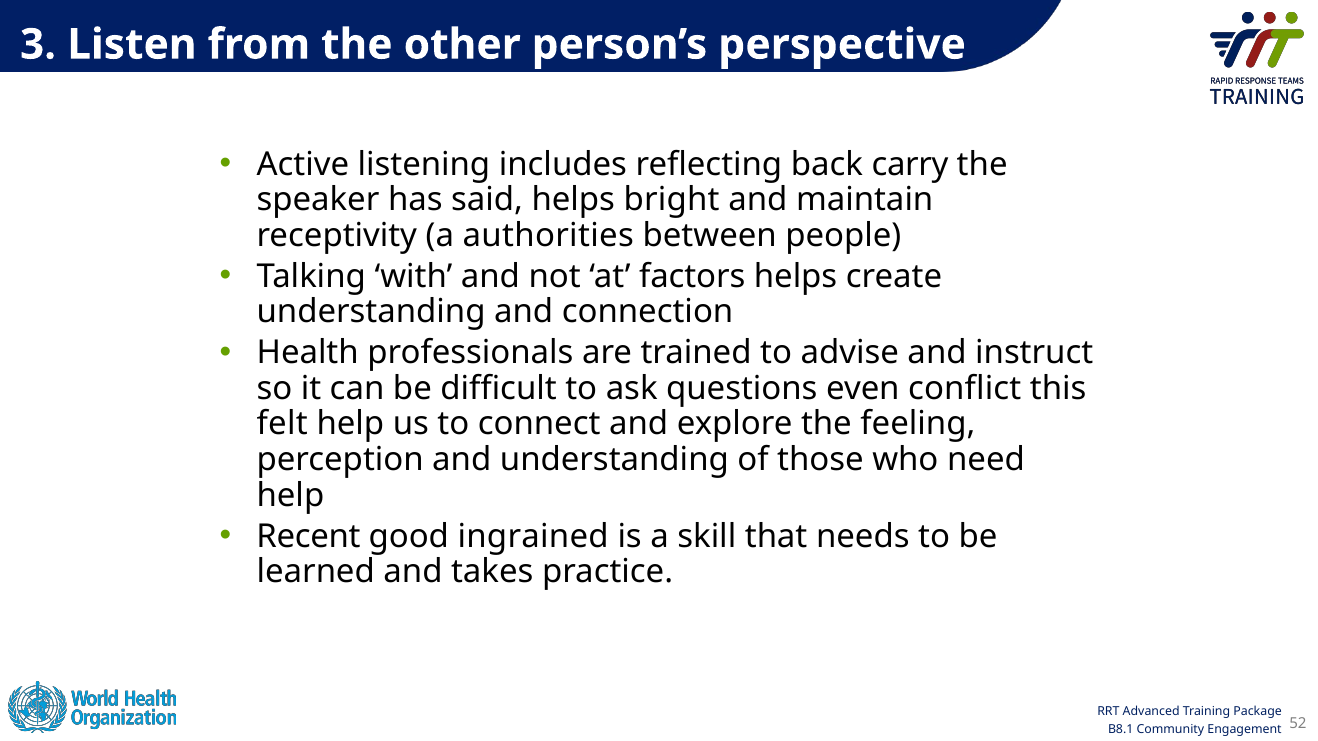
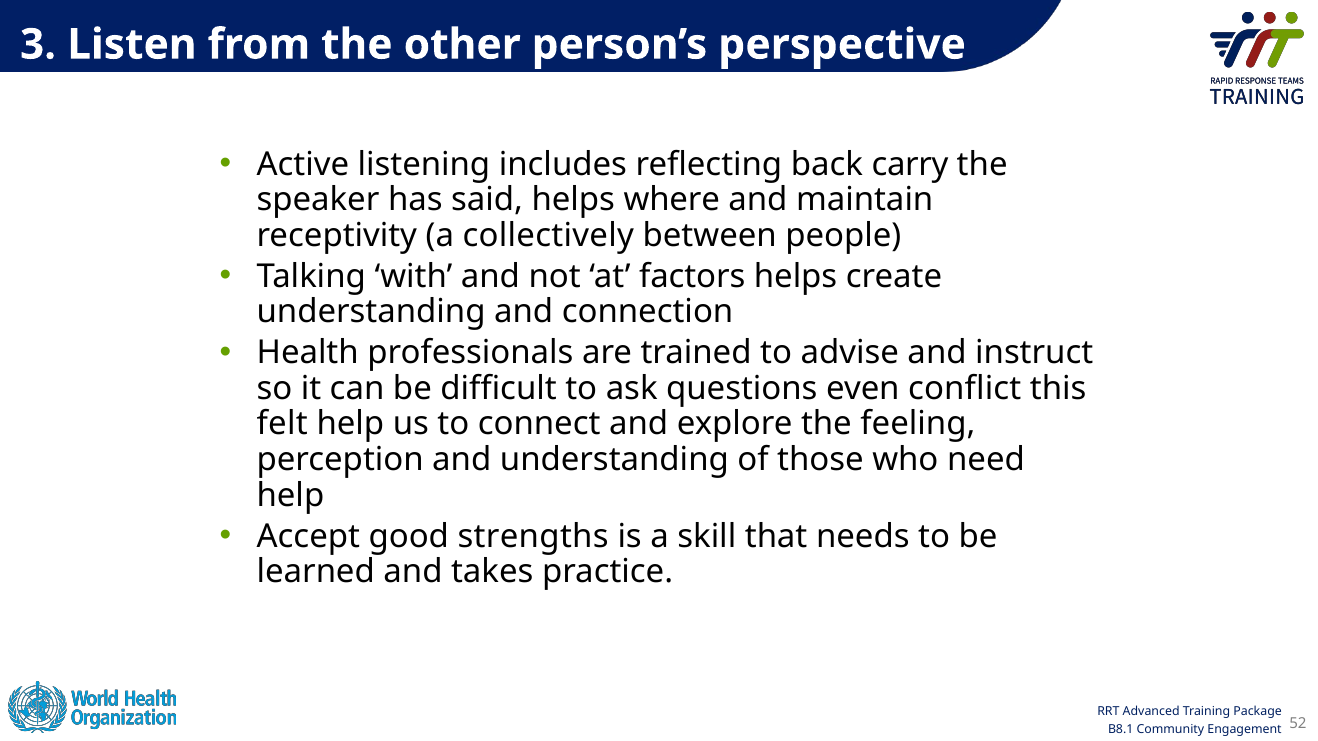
bright: bright -> where (672, 200)
authorities: authorities -> collectively (548, 236)
Recent: Recent -> Accept (308, 537)
ingrained: ingrained -> strengths (533, 537)
